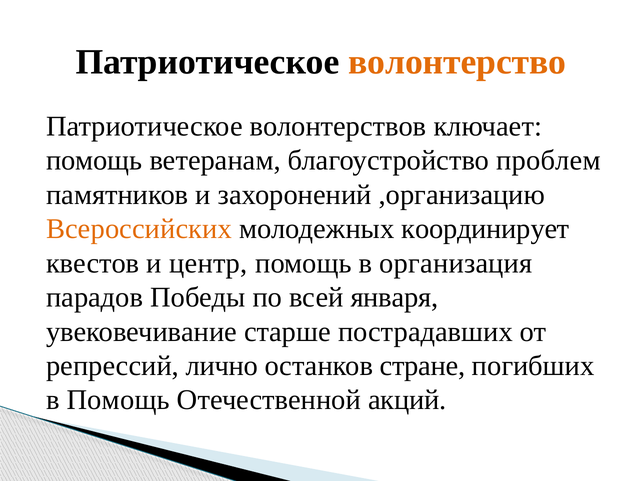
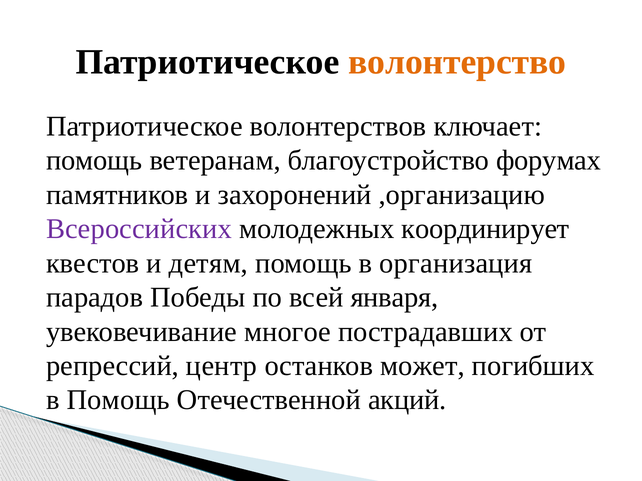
проблем: проблем -> форумах (549, 161)
Всероссийских colour: orange -> purple (139, 229)
центр: центр -> детям (208, 263)
старше: старше -> многое (287, 332)
лично: лично -> центр (222, 366)
стране: стране -> может (422, 366)
